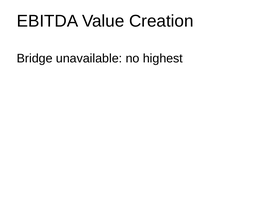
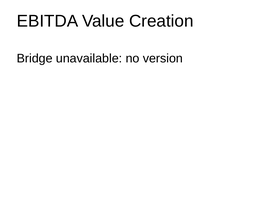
highest: highest -> version (163, 59)
